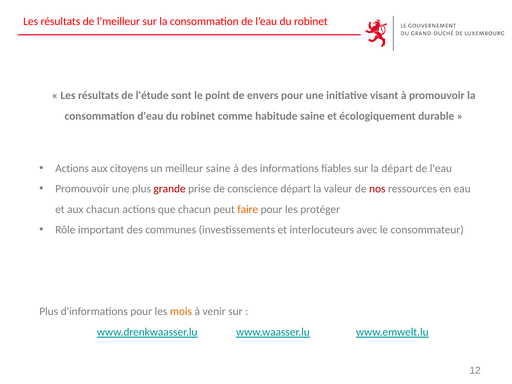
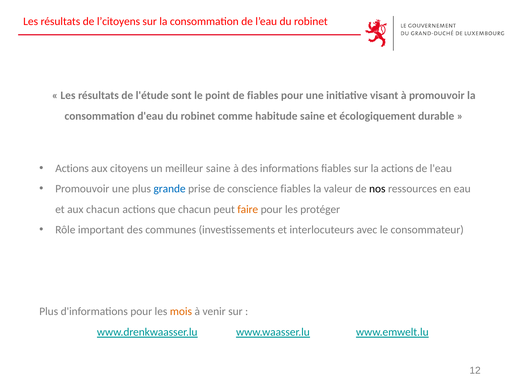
l’meilleur: l’meilleur -> l’citoyens (118, 21)
de envers: envers -> fiables (263, 96)
la départ: départ -> actions (397, 168)
grande colour: red -> blue (170, 189)
conscience départ: départ -> fiables (296, 189)
nos colour: red -> black (377, 189)
